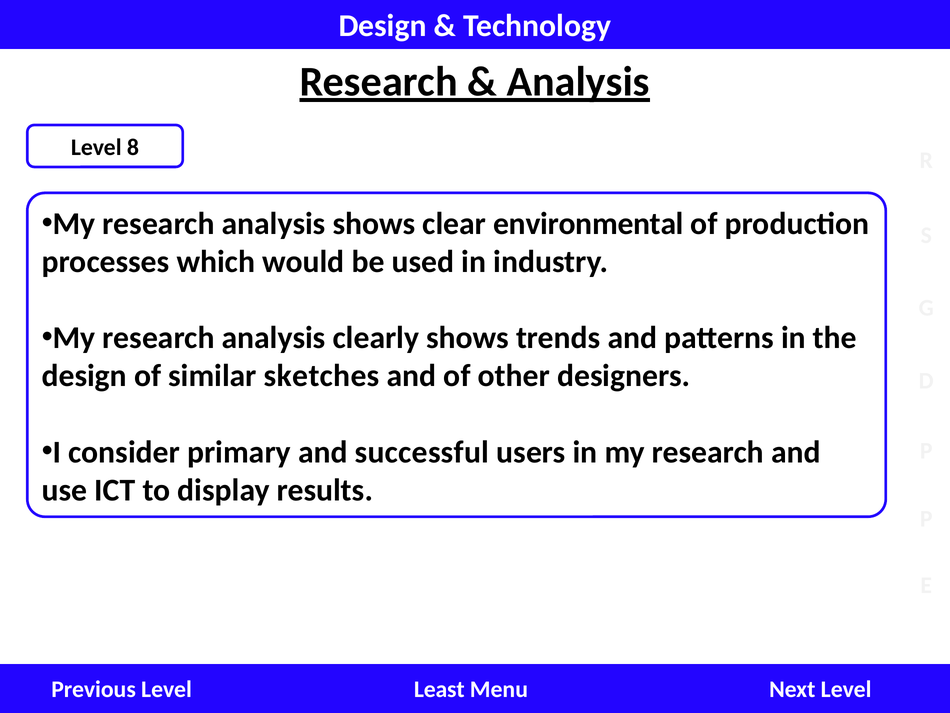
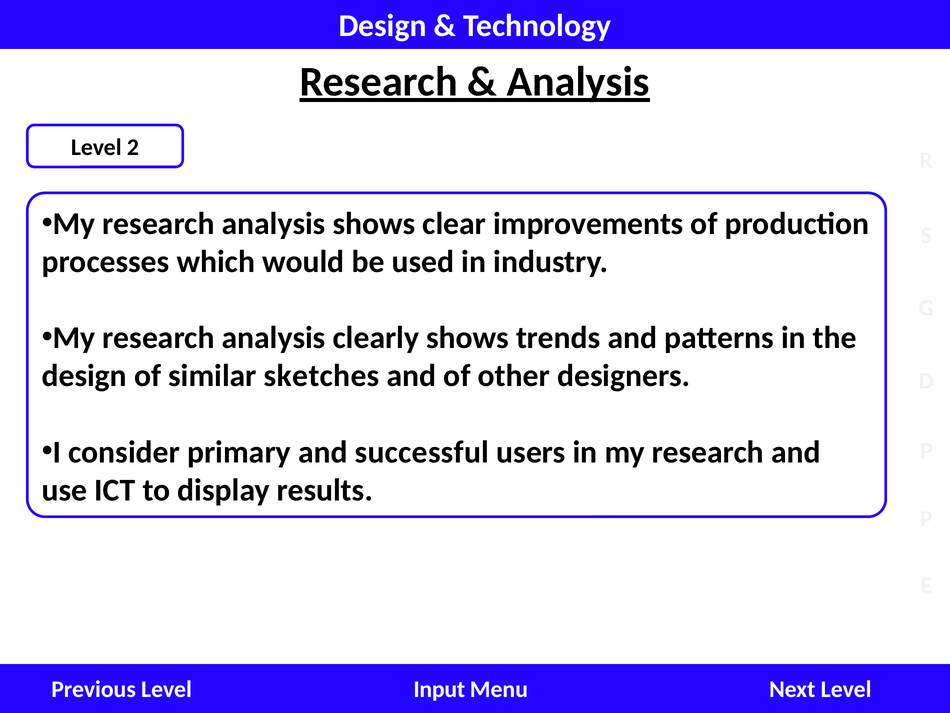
8: 8 -> 2 (133, 147)
environmental: environmental -> improvements (588, 224)
Least: Least -> Input (439, 689)
